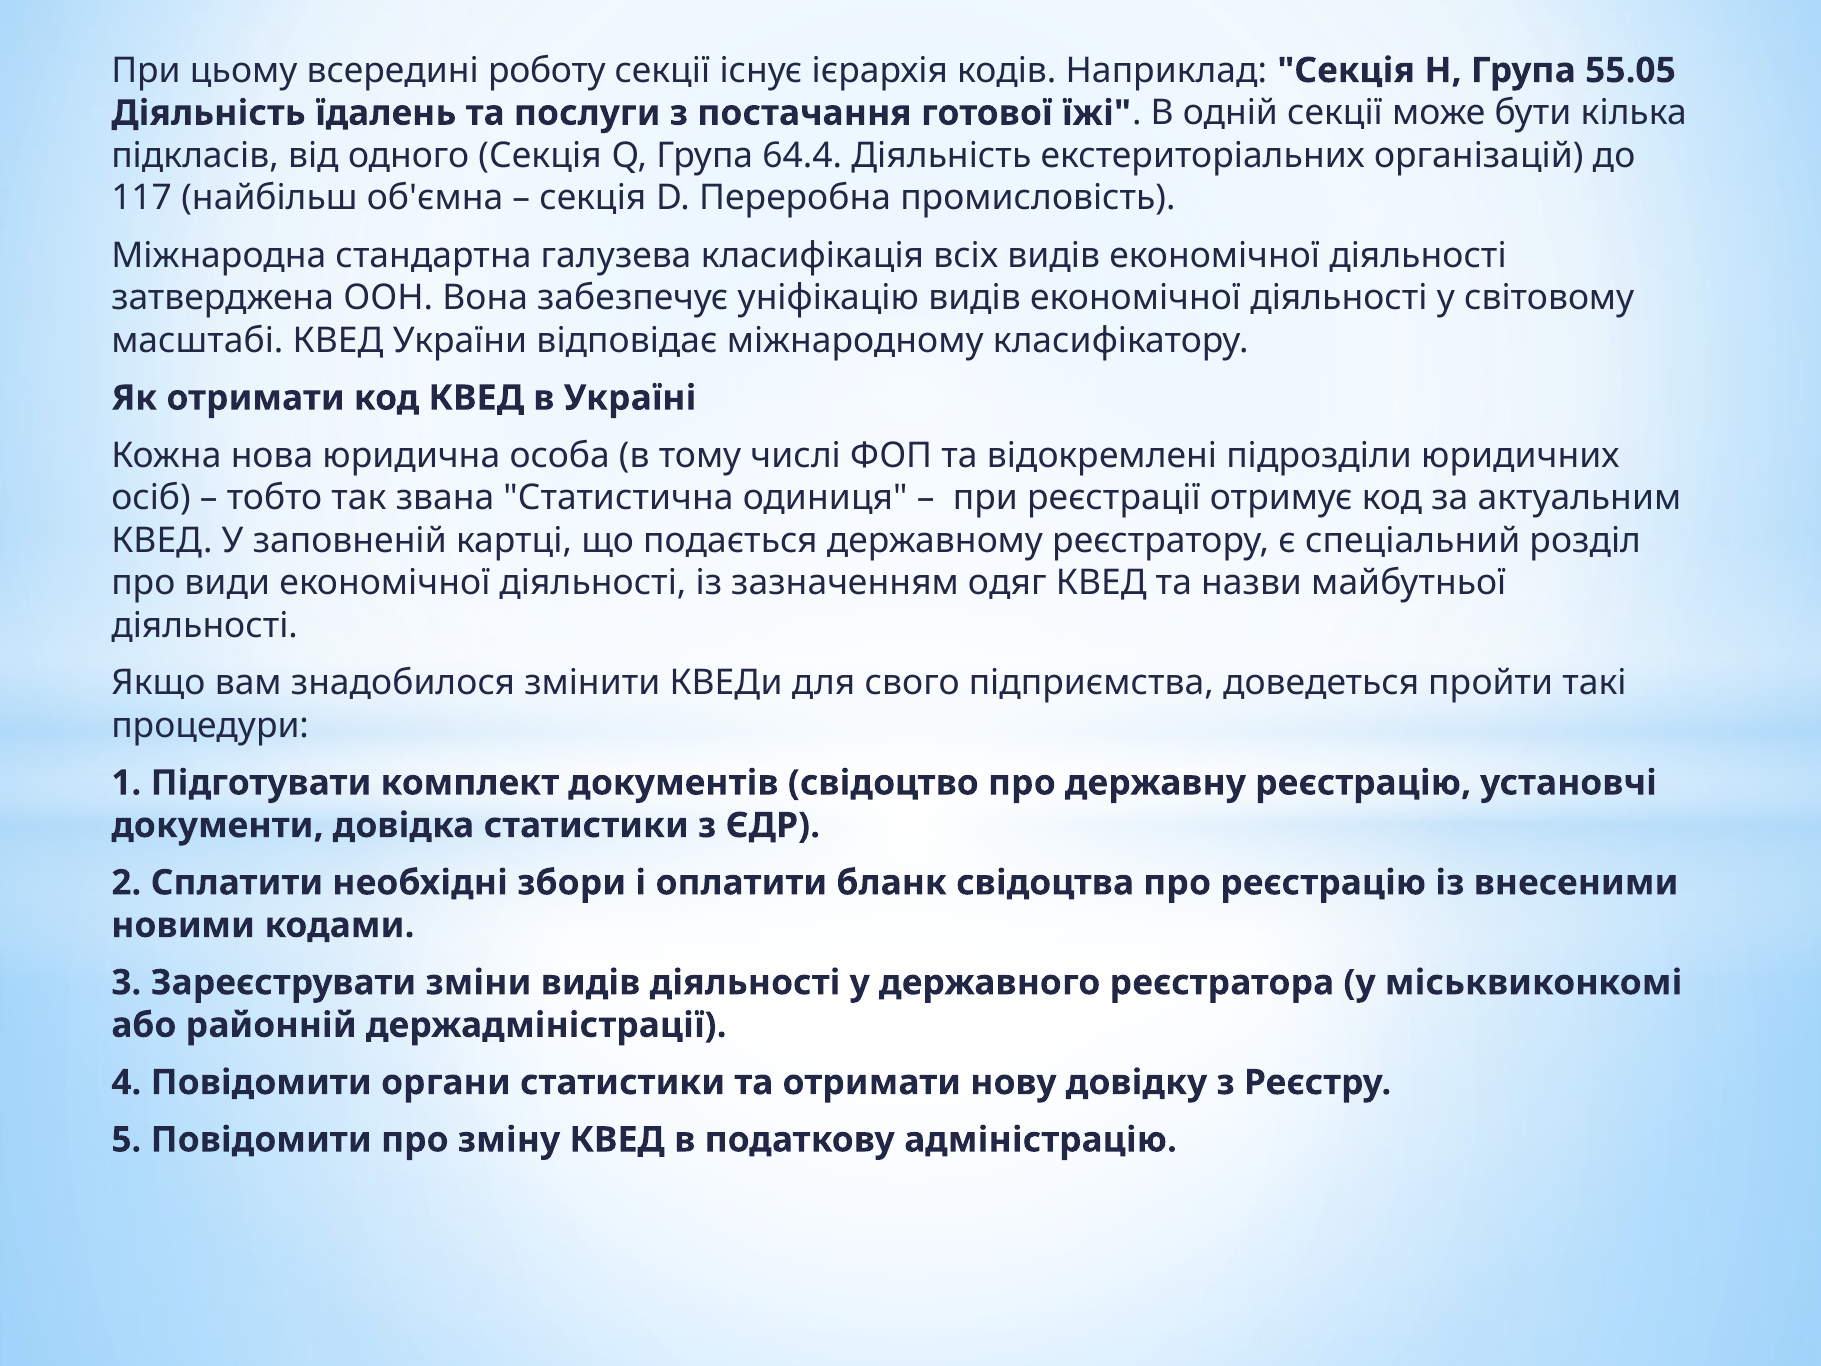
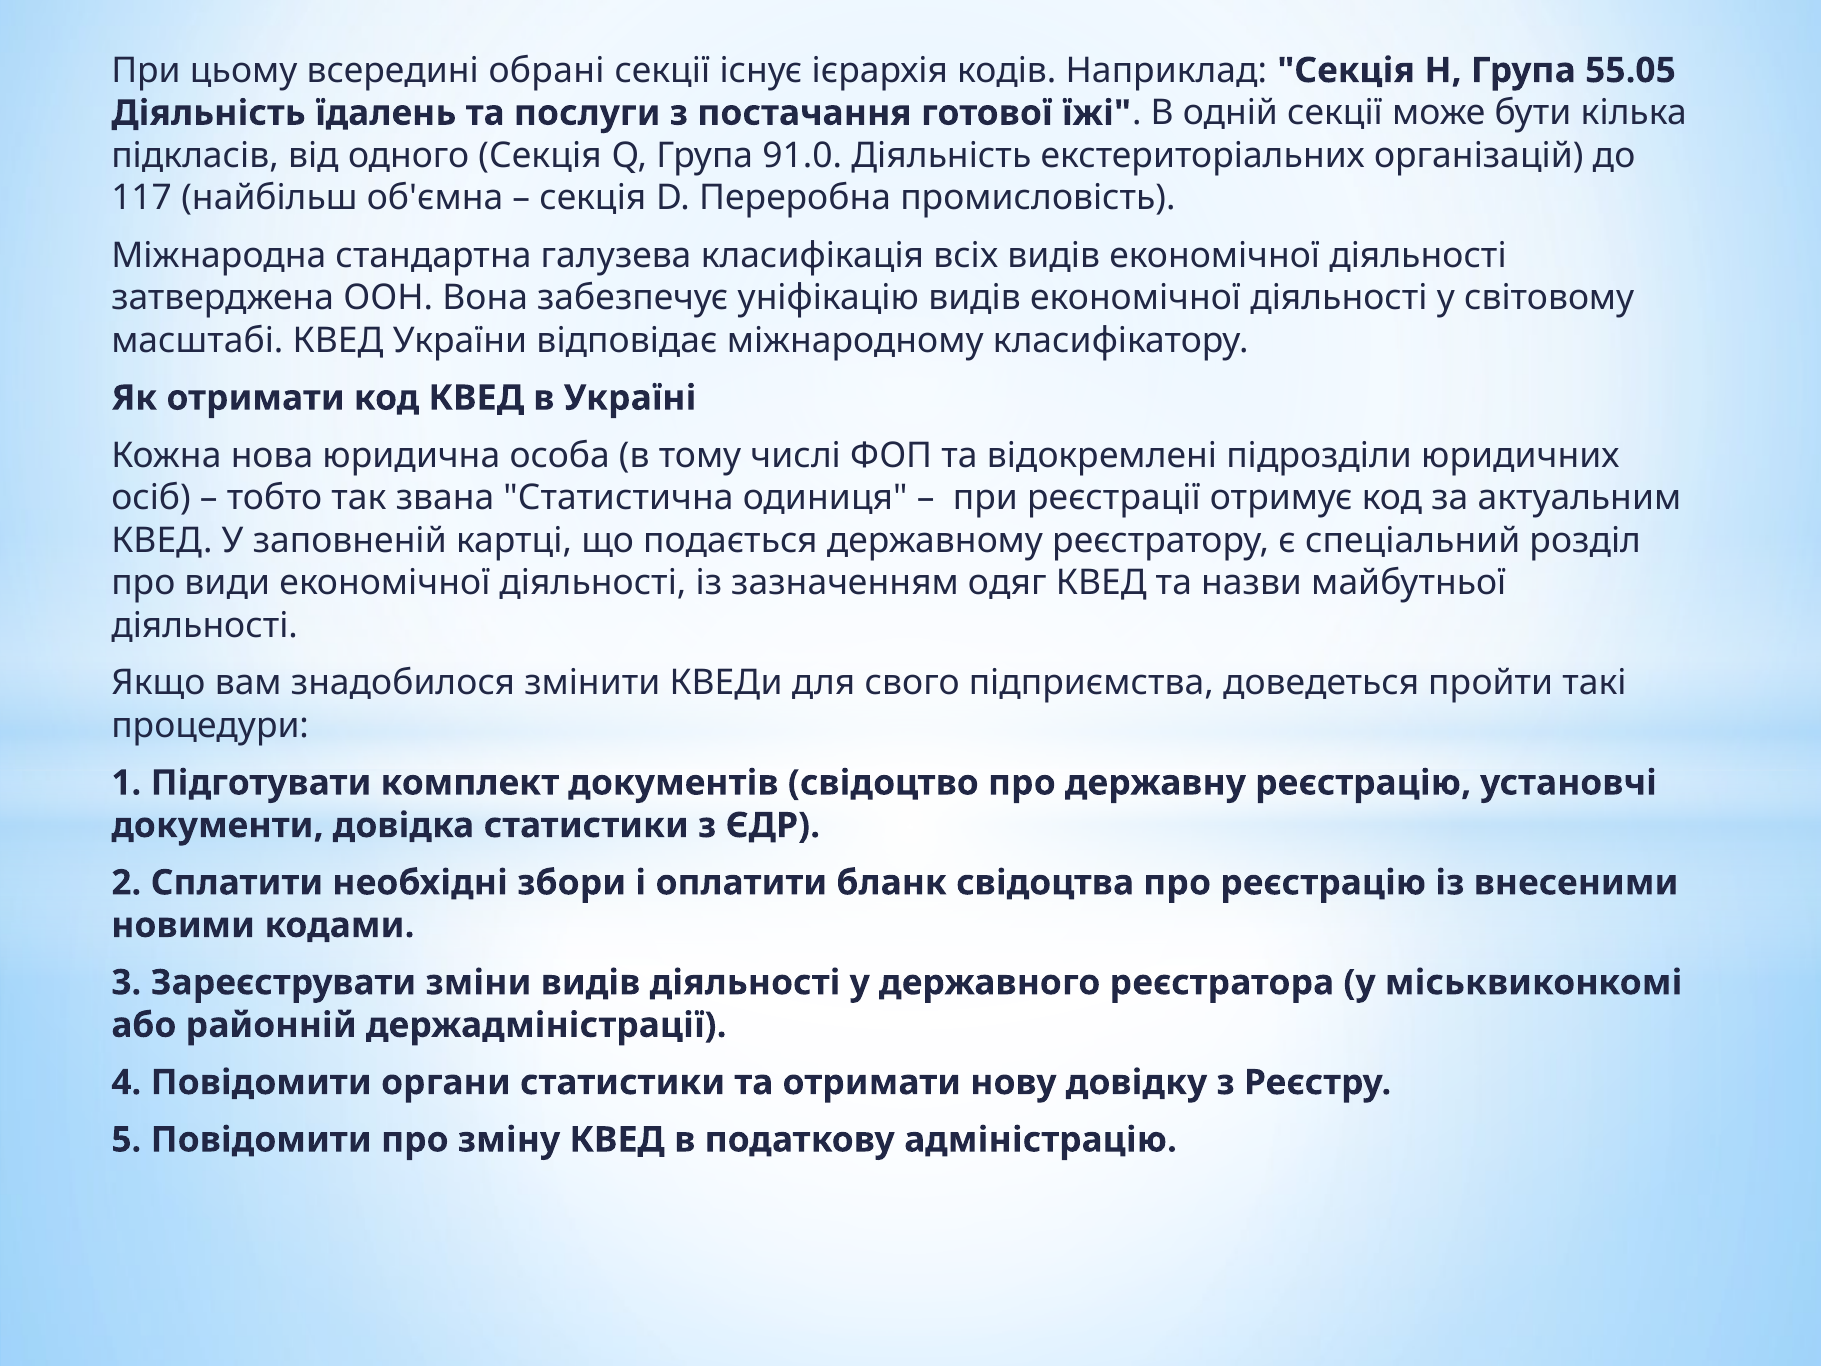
роботу: роботу -> обрані (547, 70)
64.4: 64.4 -> 91.0 (802, 156)
